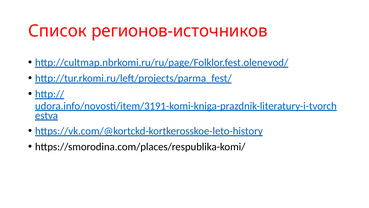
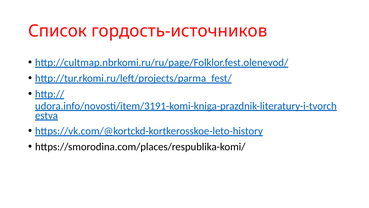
регионов-источников: регионов-источников -> гордость-источников (179, 31)
